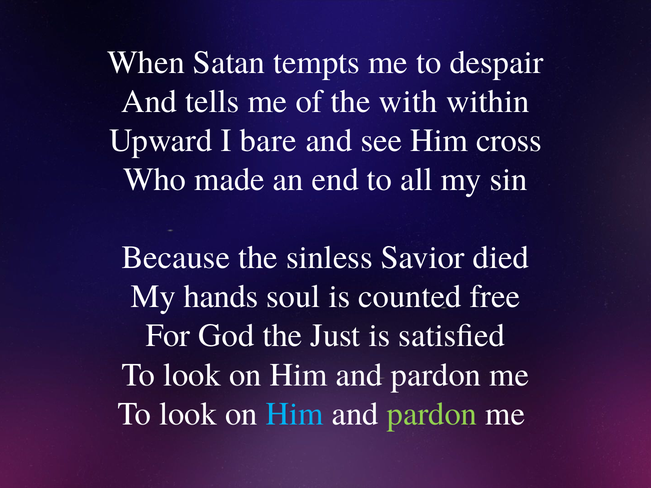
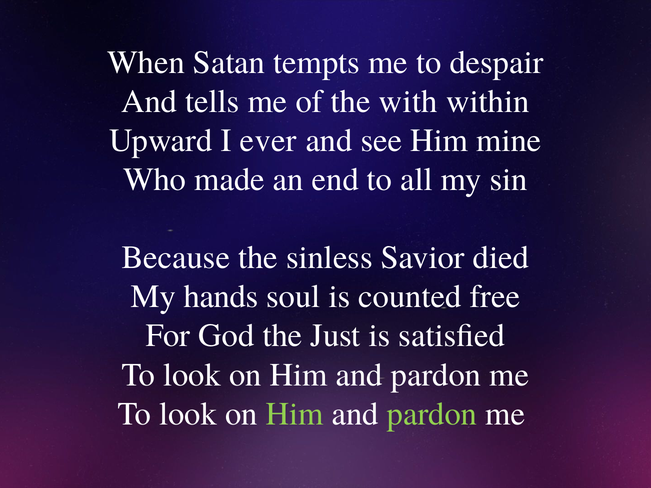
bare: bare -> ever (268, 141)
cross: cross -> mine (509, 141)
Him colour: light blue -> light green (295, 414)
